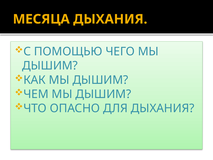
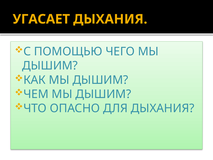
МЕСЯЦА: МЕСЯЦА -> УГАСАЕТ (41, 19)
